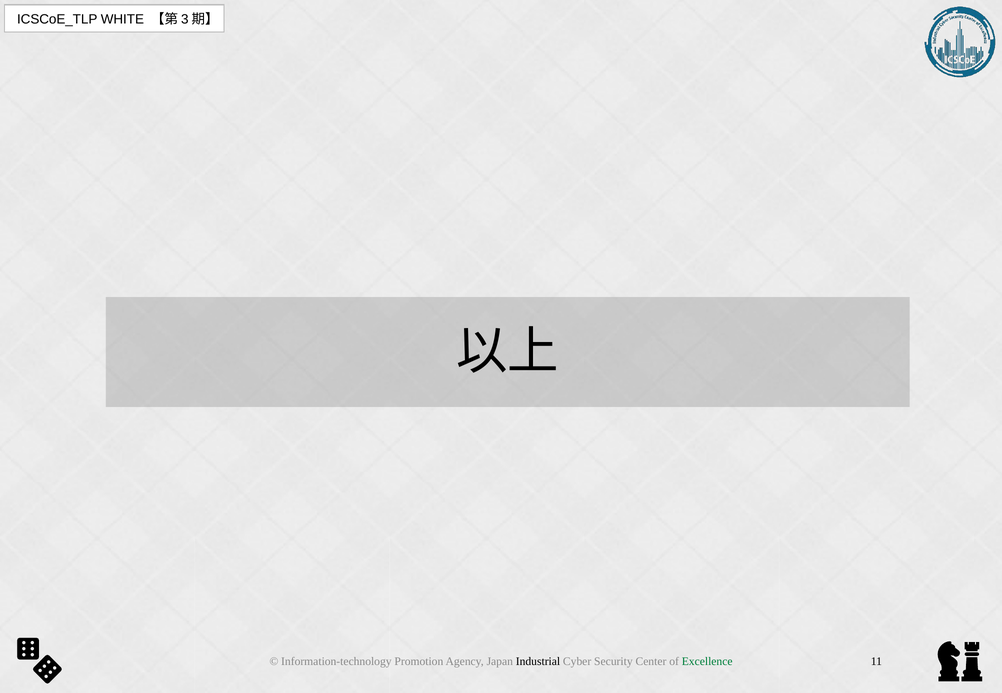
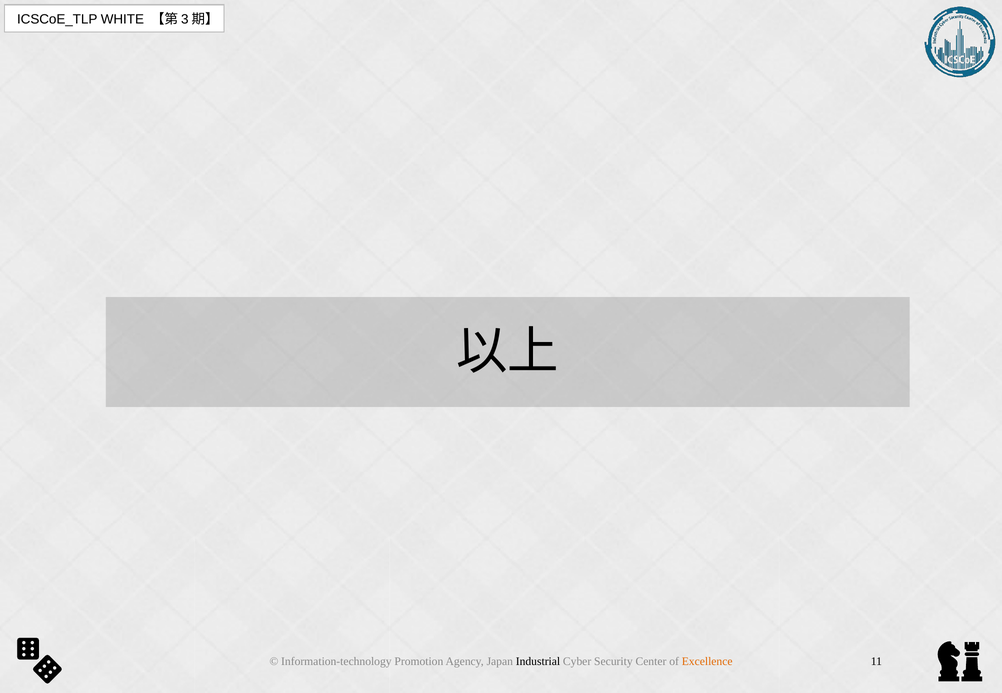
Excellence colour: green -> orange (707, 662)
